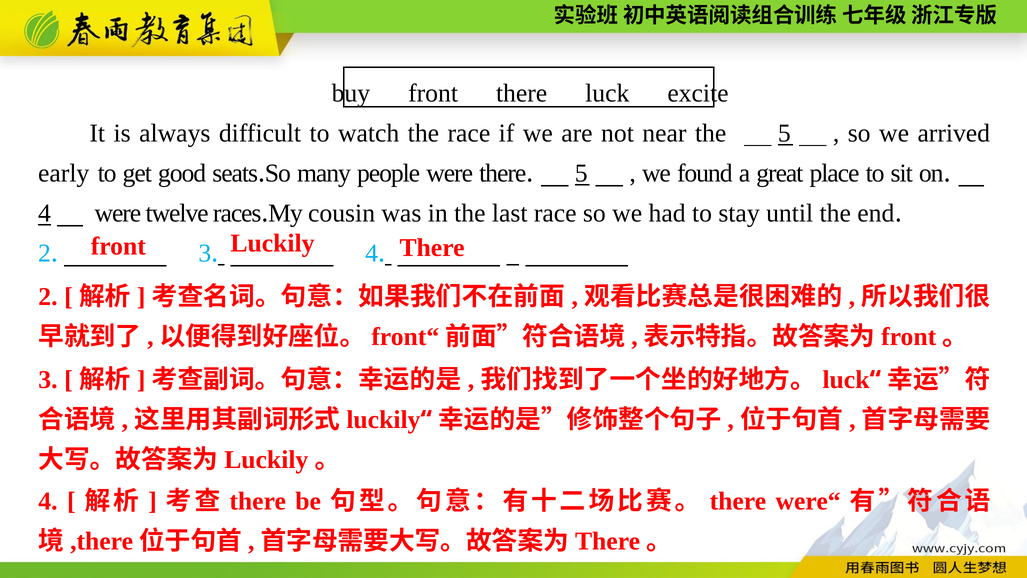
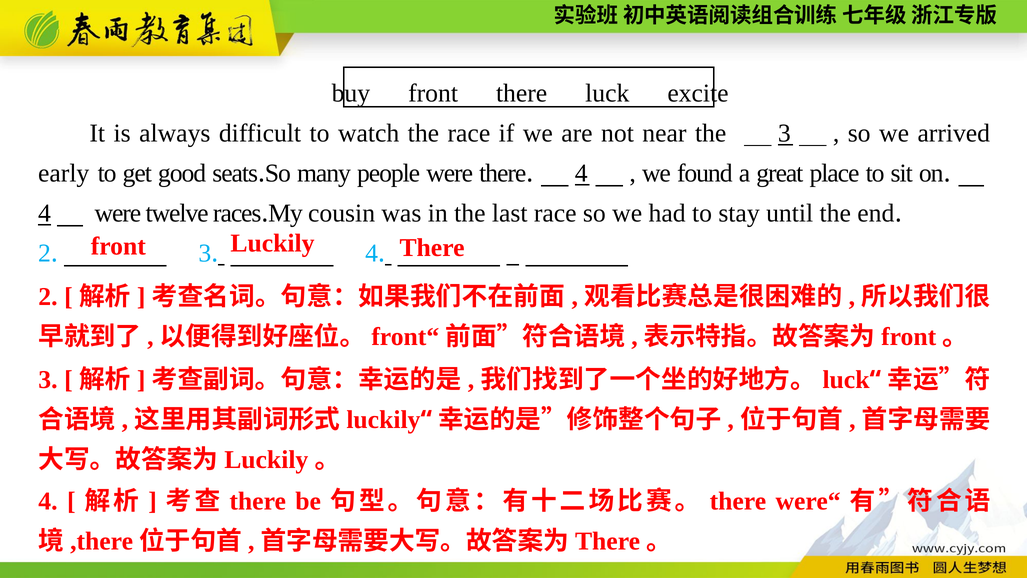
the 5: 5 -> 3 (784, 133)
5: 5 -> 4 (581, 173)
